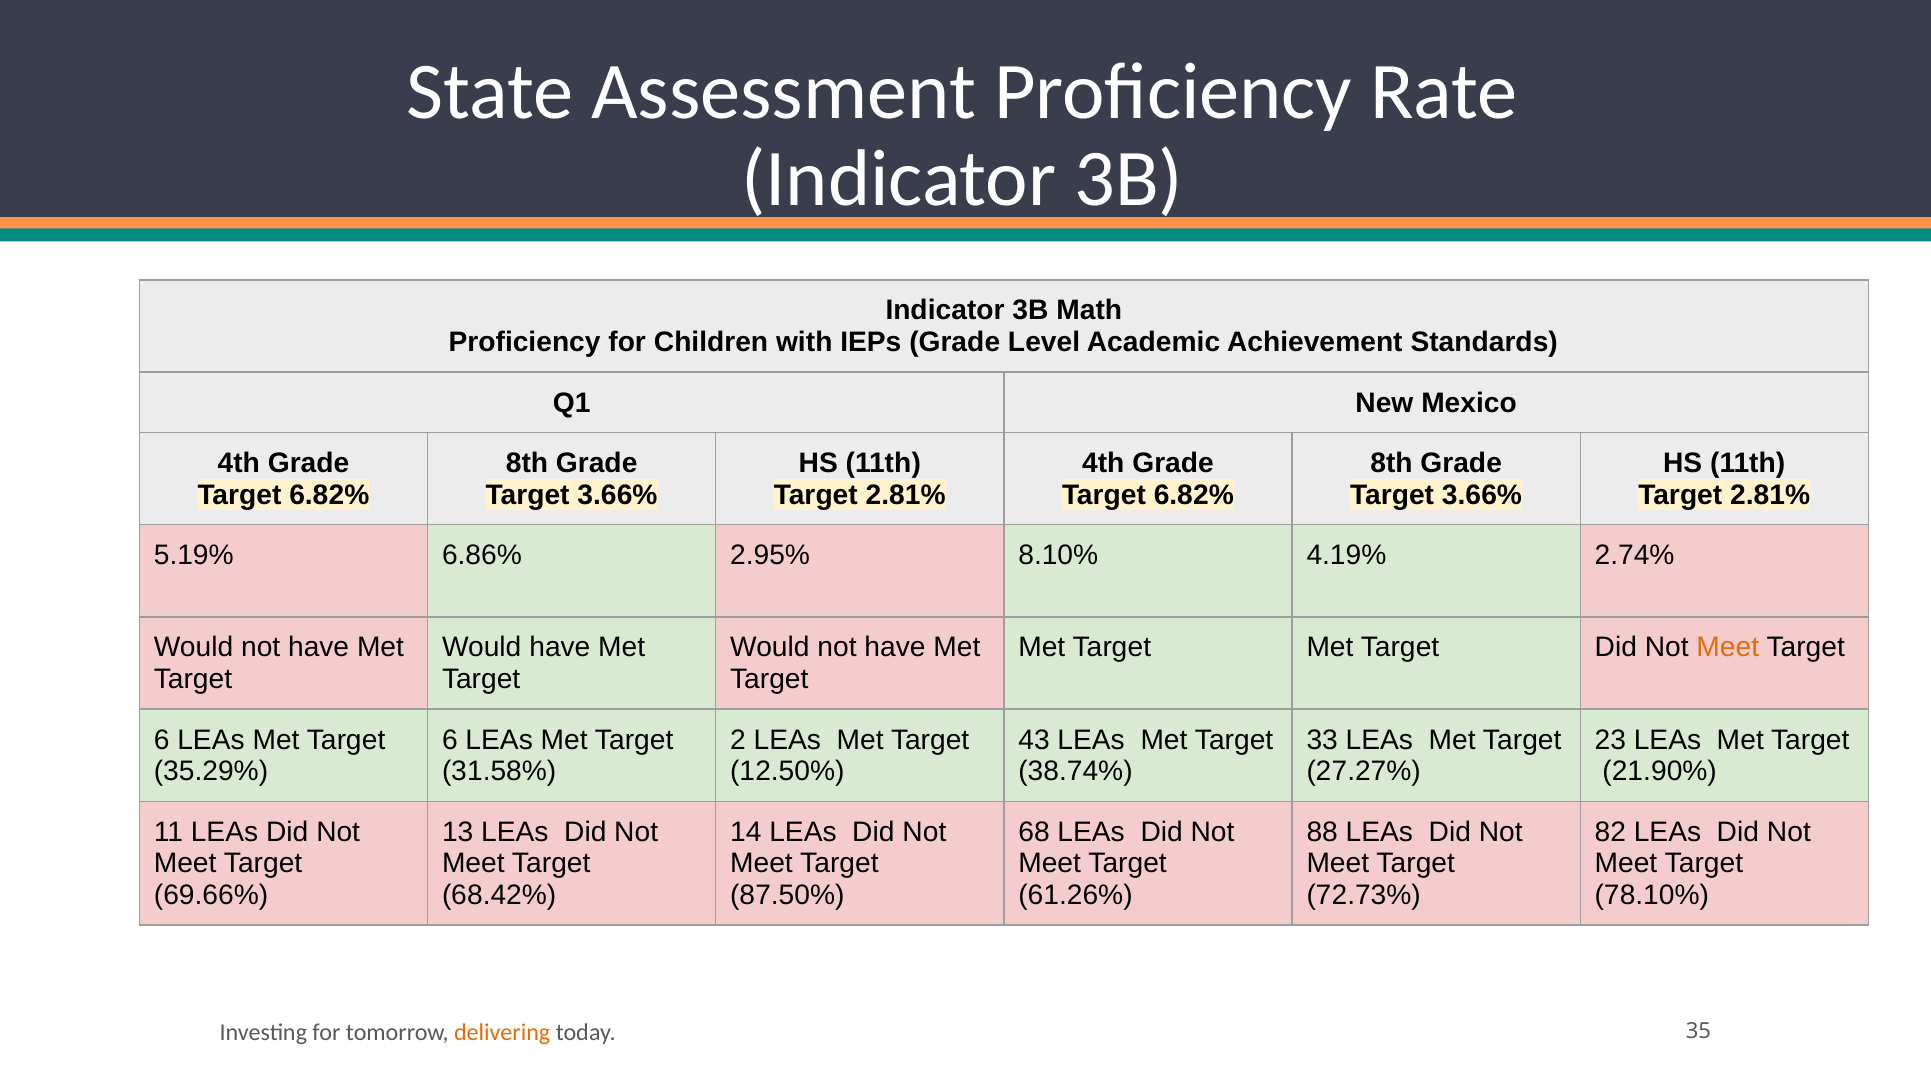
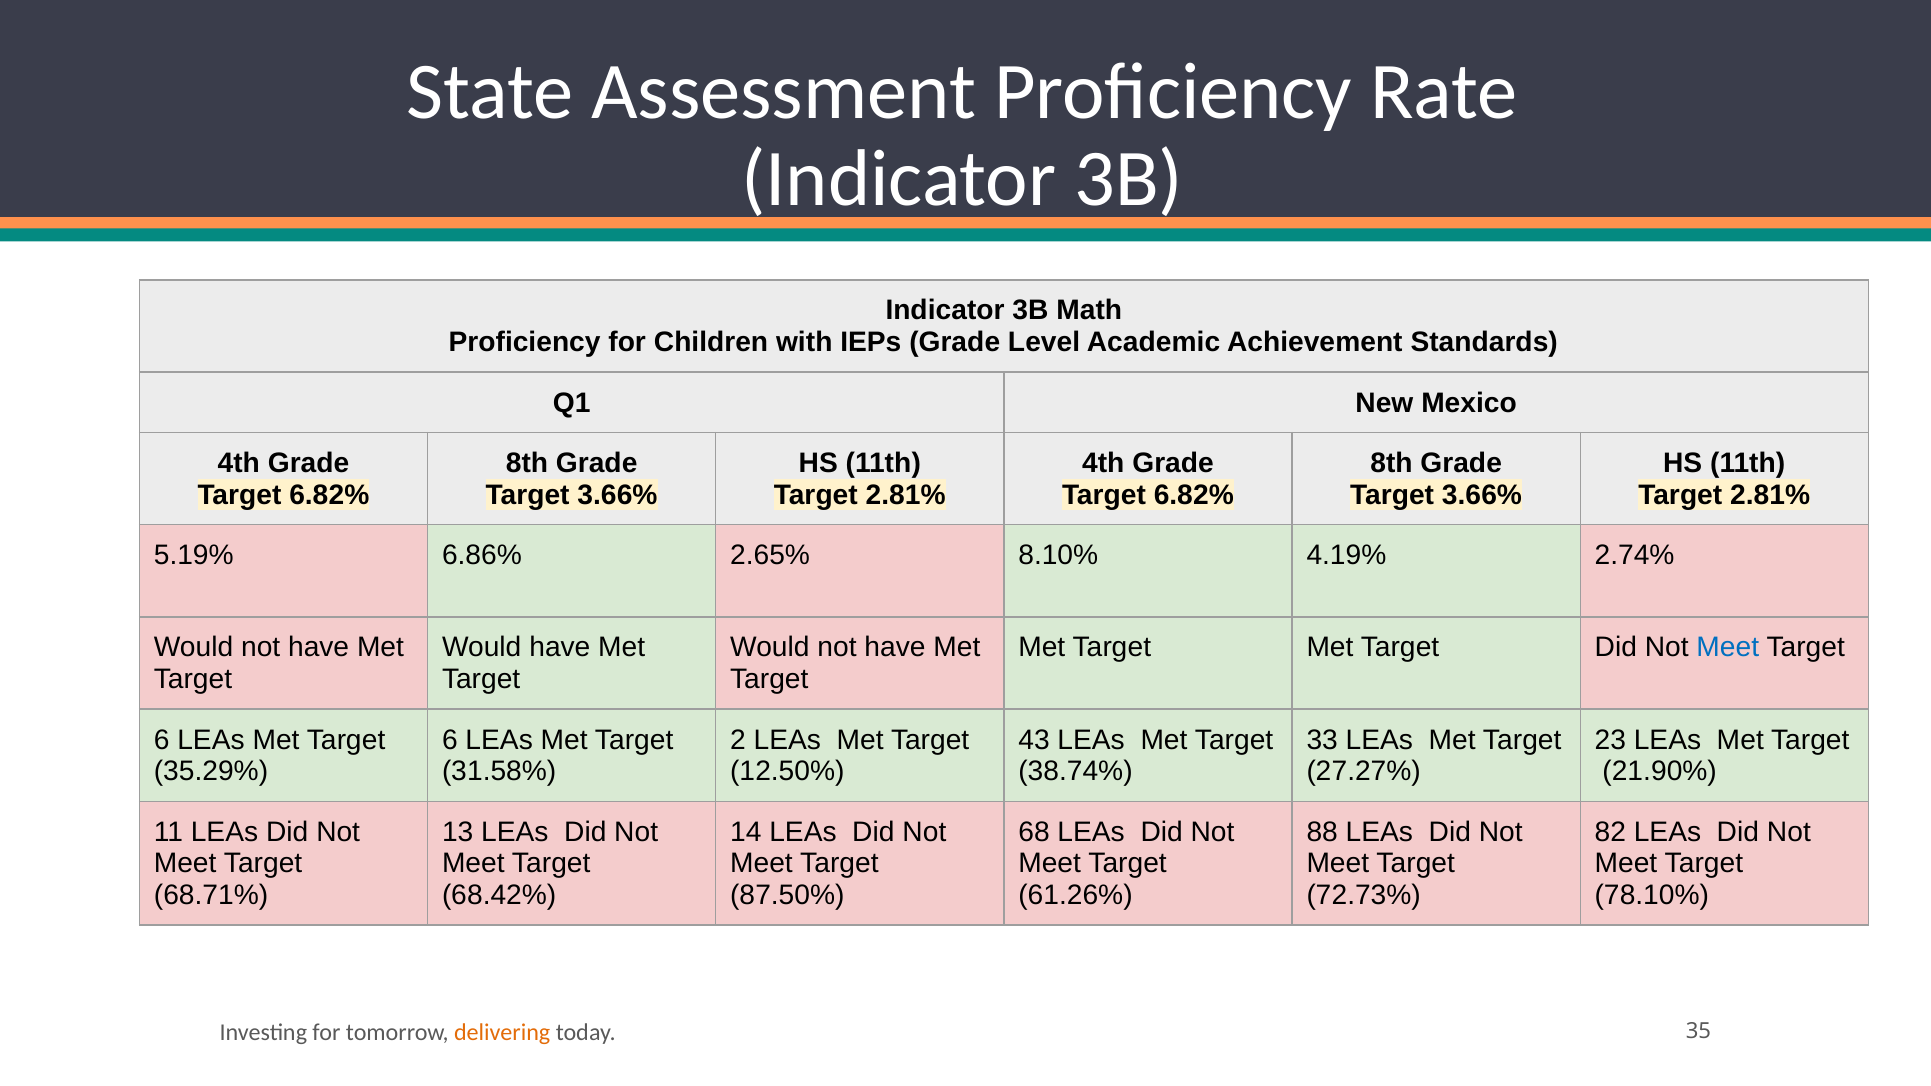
2.95%: 2.95% -> 2.65% (770, 556)
Meet colour: orange -> blue (1728, 648)
69.66%: 69.66% -> 68.71% (211, 895)
